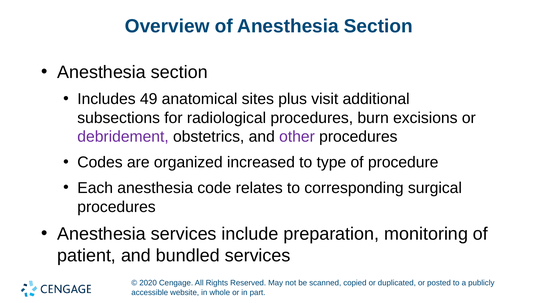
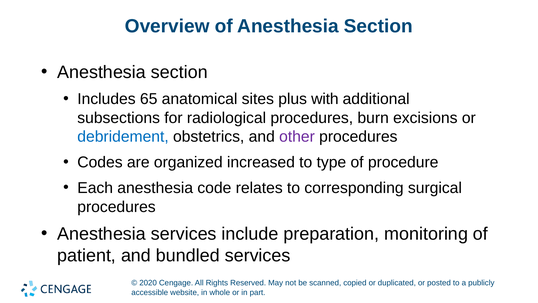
49: 49 -> 65 (149, 99)
visit: visit -> with (325, 99)
debridement colour: purple -> blue (123, 137)
